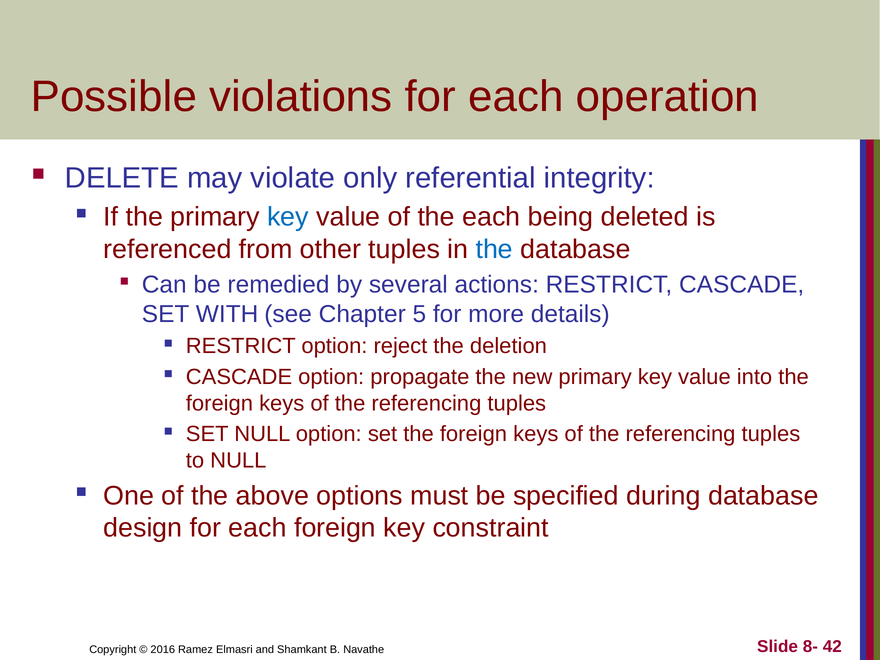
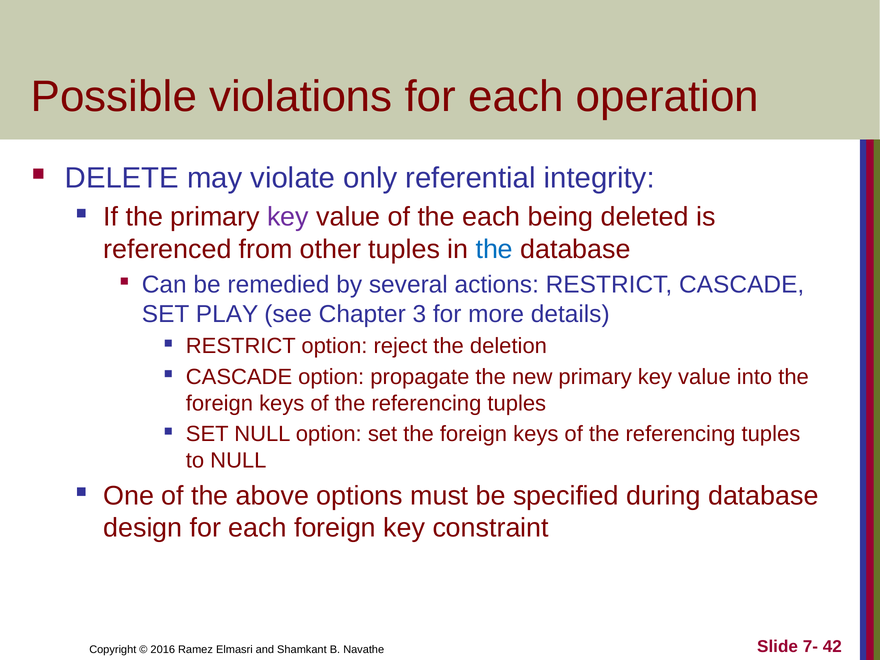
key colour: blue -> purple (288, 217)
WITH: WITH -> PLAY (227, 314)
5: 5 -> 3 (419, 314)
8-: 8- -> 7- (810, 646)
